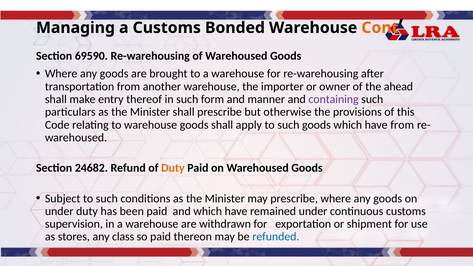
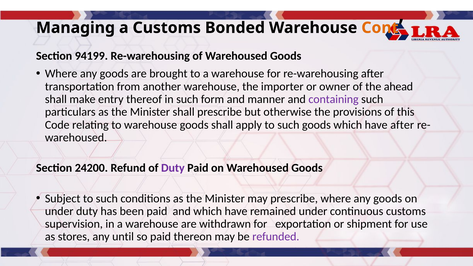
69590: 69590 -> 94199 (91, 56)
have from: from -> after (402, 125)
24682: 24682 -> 24200 (91, 168)
Duty colour: orange -> purple (173, 168)
class: class -> until (123, 237)
refunded colour: blue -> purple (276, 237)
